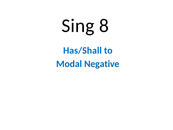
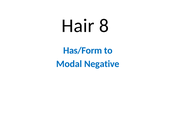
Sing: Sing -> Hair (78, 26)
Has/Shall: Has/Shall -> Has/Form (83, 50)
